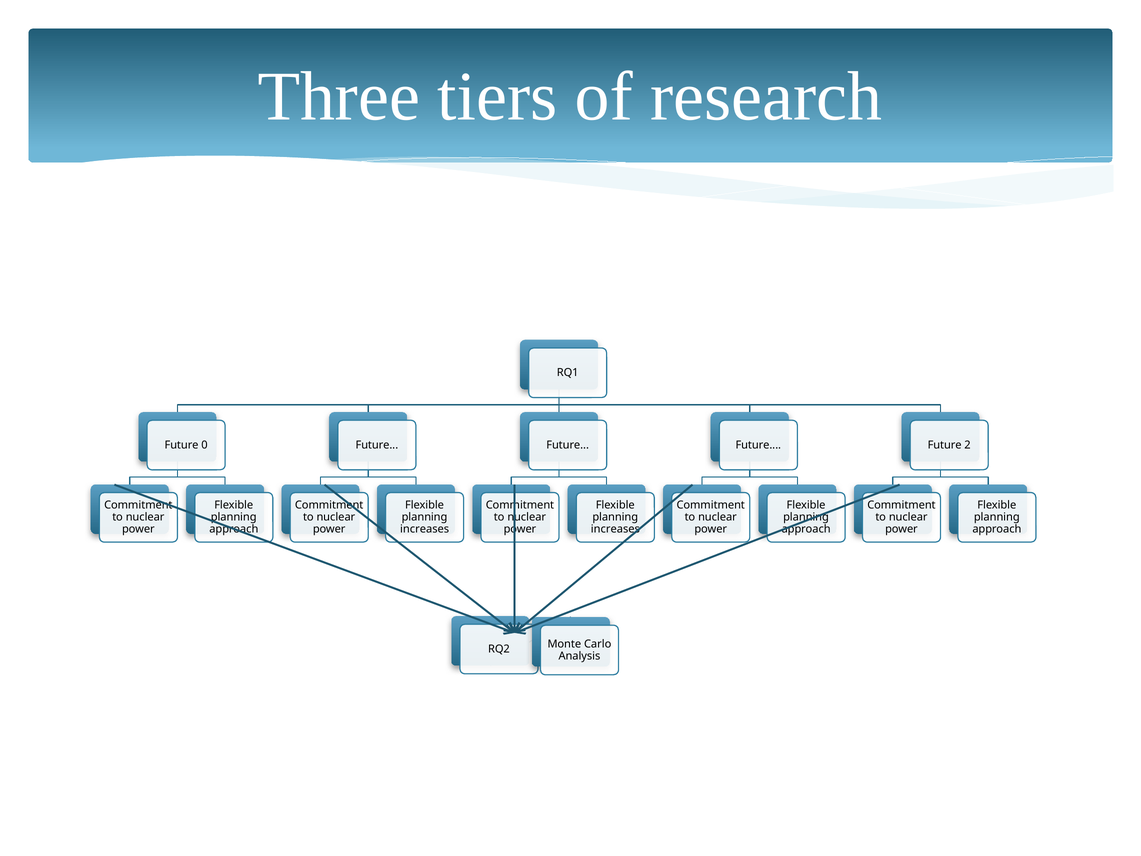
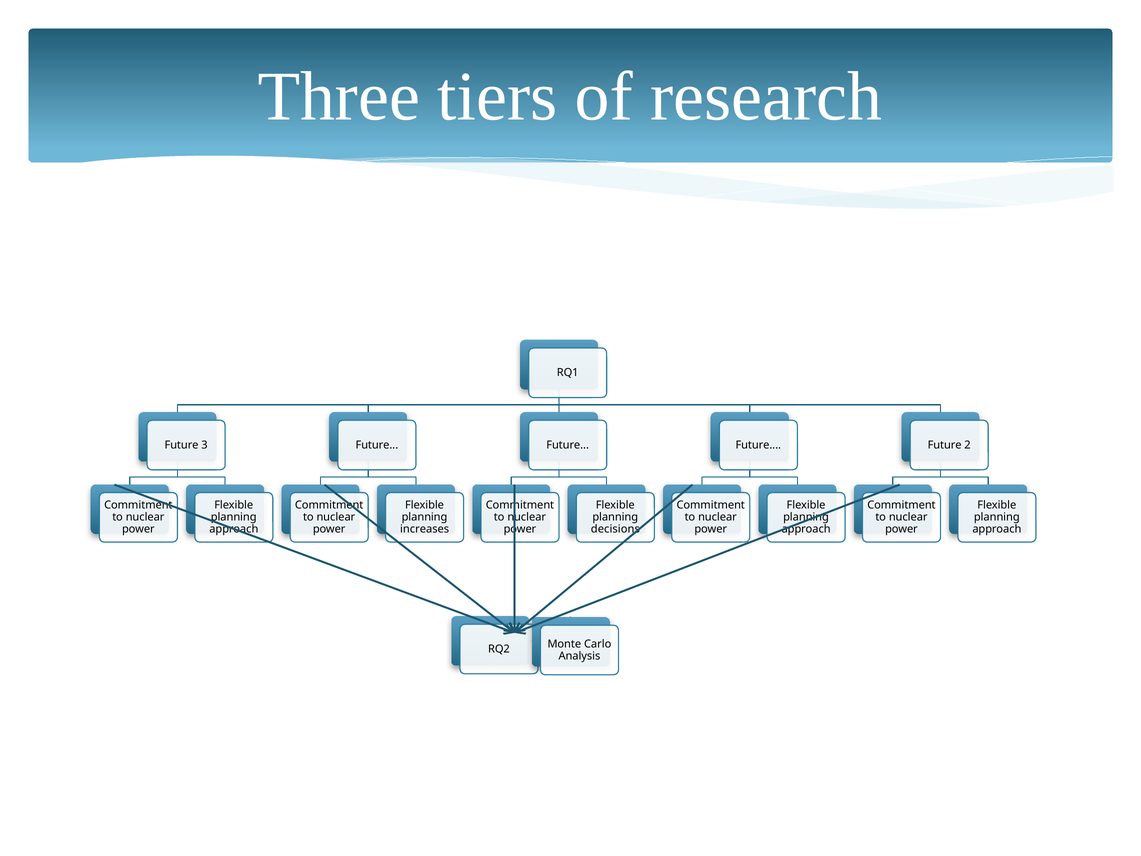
0: 0 -> 3 (204, 445)
increases: increases -> decisions (615, 529)
